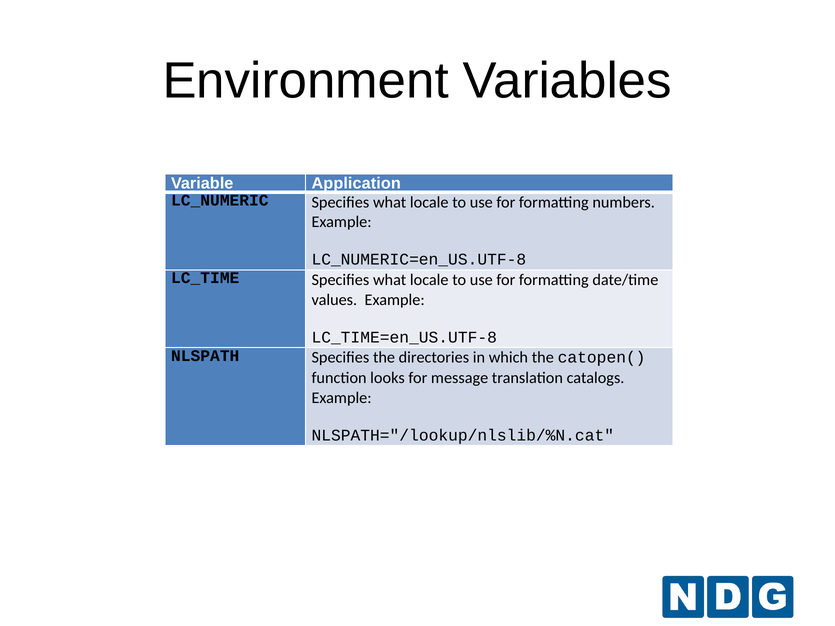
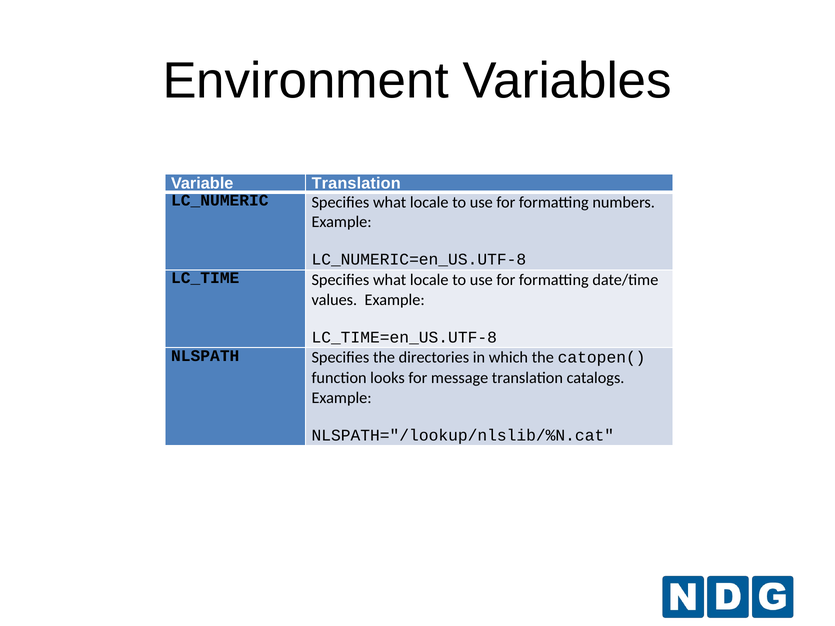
Variable Application: Application -> Translation (356, 183)
